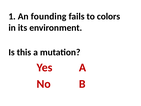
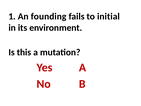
colors: colors -> initial (108, 16)
